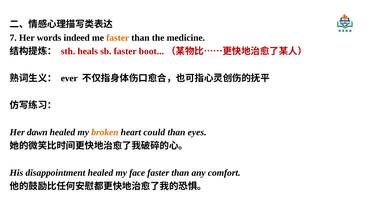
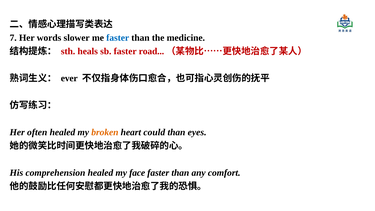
indeed: indeed -> slower (77, 38)
faster colour: orange -> blue (118, 38)
boot: boot -> road (151, 51)
dawn: dawn -> often (37, 132)
disappointment: disappointment -> comprehension (55, 173)
